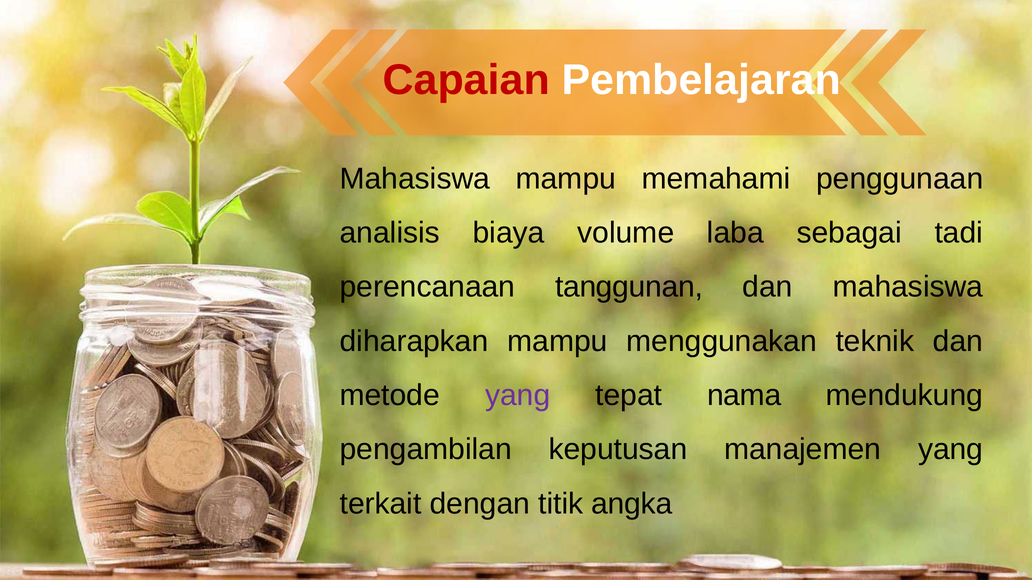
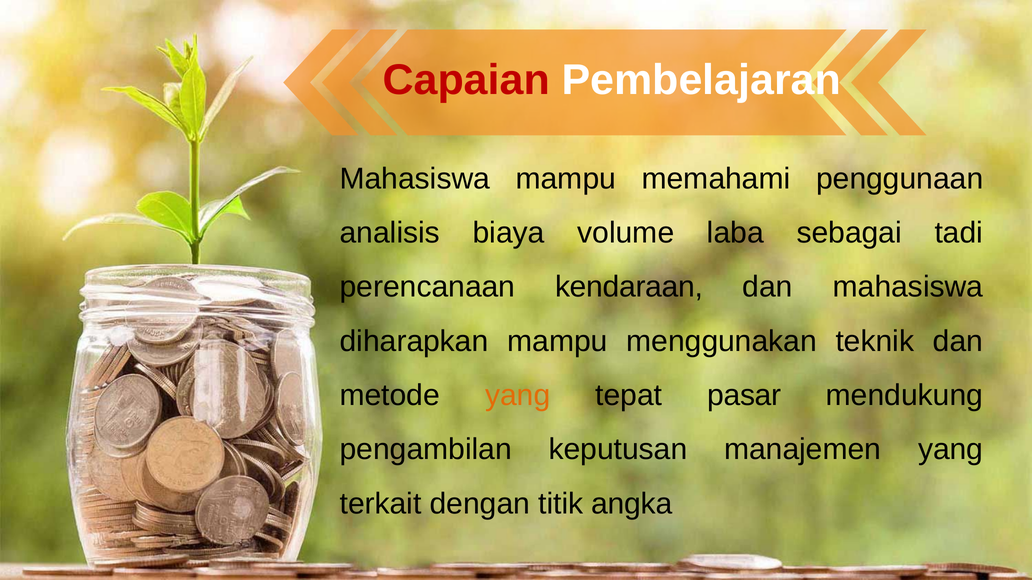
tanggunan: tanggunan -> kendaraan (629, 287)
yang colour: purple -> orange (518, 396)
nama: nama -> pasar (744, 396)
